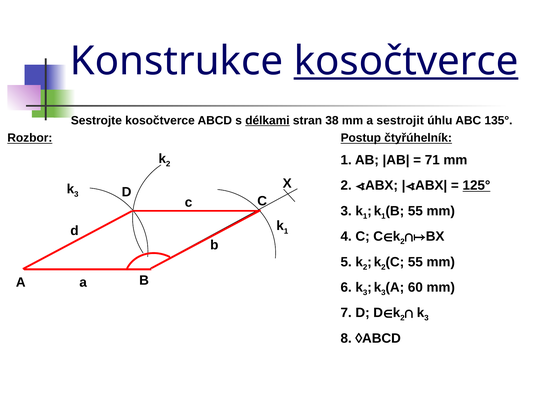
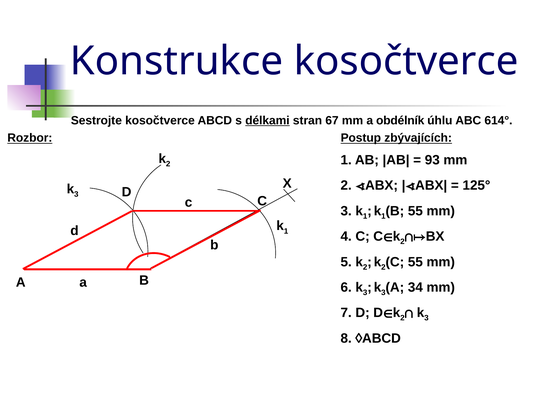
kosočtverce underline: present -> none (406, 61)
38: 38 -> 67 (332, 120)
sestrojit: sestrojit -> obdélník (400, 120)
135°: 135° -> 614° (498, 120)
čtyřúhelník: čtyřúhelník -> zbývajících (418, 138)
71: 71 -> 93 (432, 160)
125° underline: present -> none (476, 185)
60: 60 -> 34 (415, 287)
